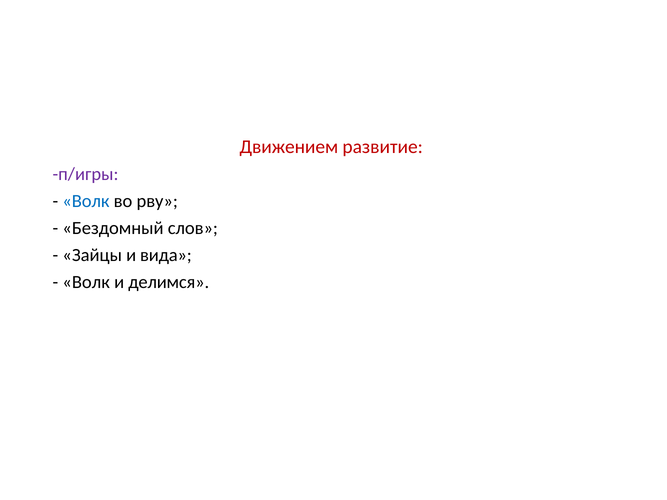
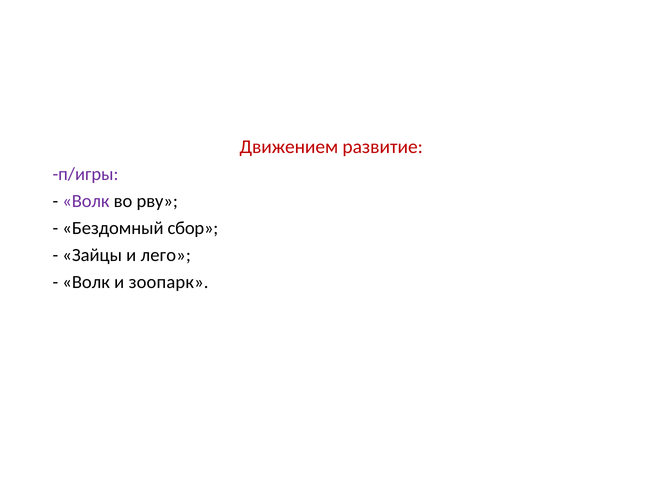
Волк colour: blue -> purple (86, 201)
слов: слов -> сбор (193, 228)
вида: вида -> лего (166, 255)
делимся: делимся -> зоопарк (169, 282)
